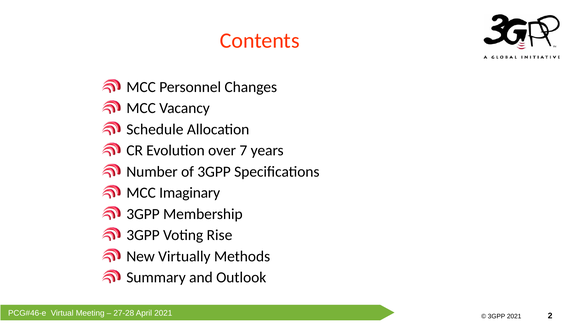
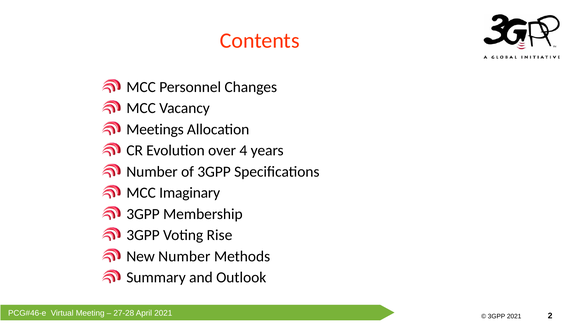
Schedule: Schedule -> Meetings (155, 130)
7: 7 -> 4 (243, 151)
New Virtually: Virtually -> Number (184, 257)
